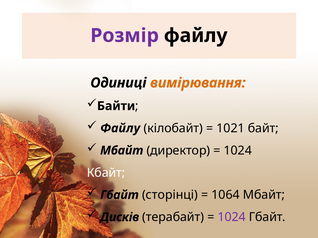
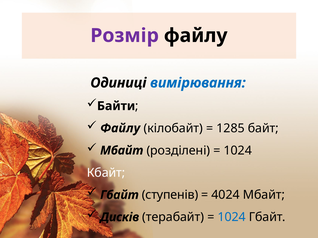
вимірювання colour: orange -> blue (198, 83)
1021: 1021 -> 1285 (231, 129)
директор: директор -> розділені (178, 151)
сторінці: сторінці -> ступенів (170, 195)
1064: 1064 -> 4024 (226, 195)
1024 colour: purple -> blue (232, 218)
